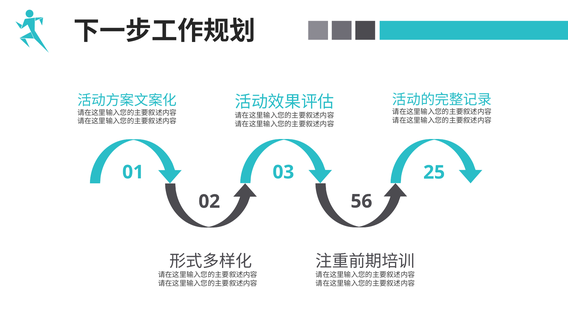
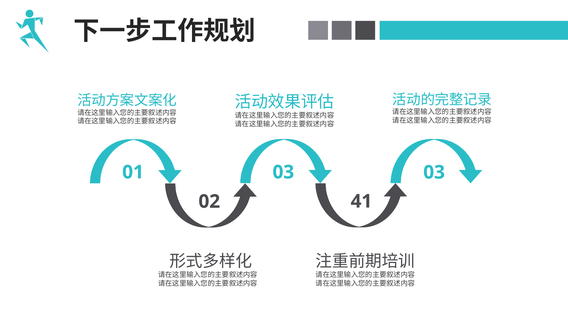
03 25: 25 -> 03 (434, 173)
56: 56 -> 41 (361, 202)
